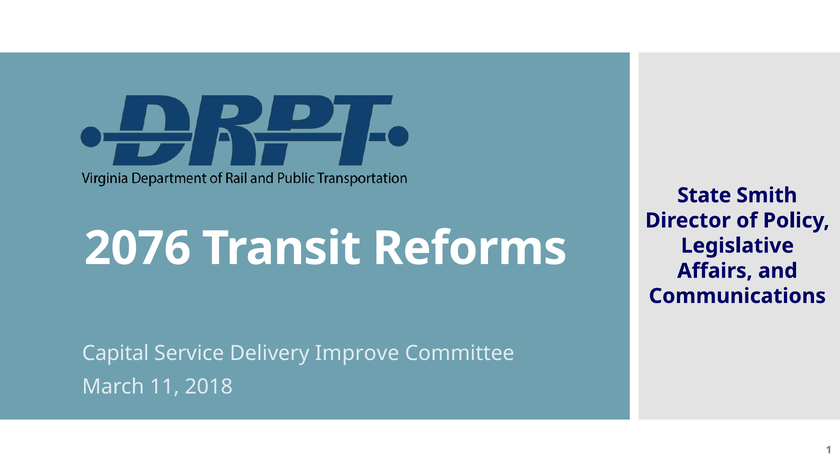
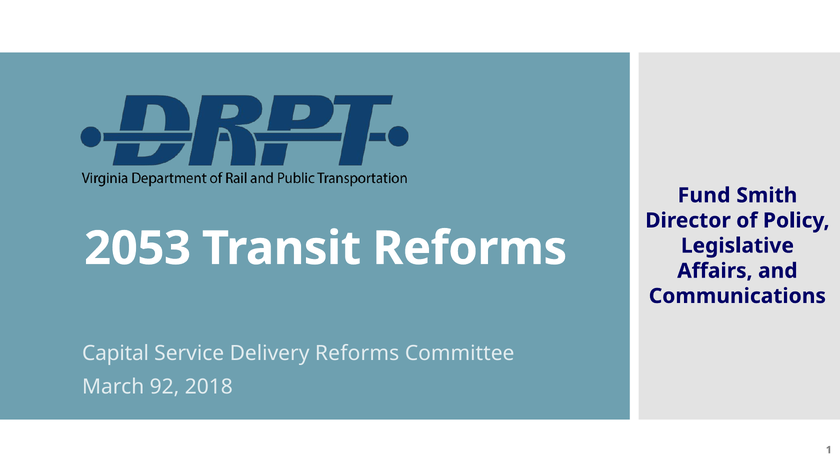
State: State -> Fund (704, 196)
2076: 2076 -> 2053 (138, 249)
Delivery Improve: Improve -> Reforms (357, 354)
11: 11 -> 92 (164, 387)
